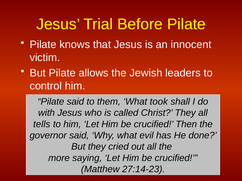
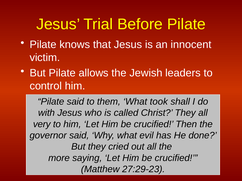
tells: tells -> very (42, 124)
27:14-23: 27:14-23 -> 27:29-23 (144, 170)
